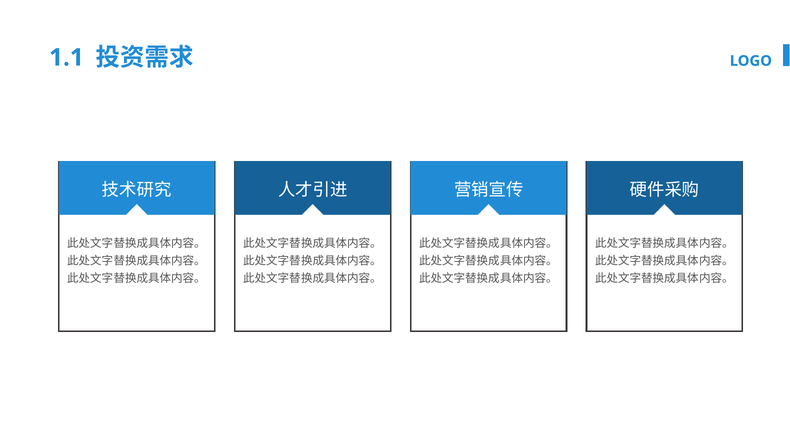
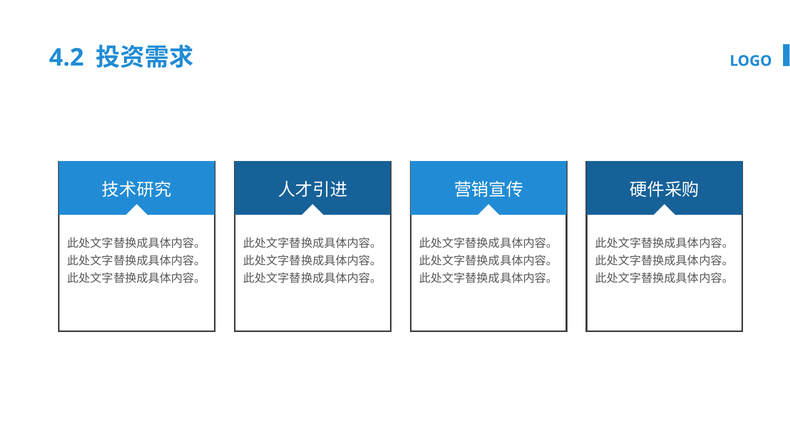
1.1: 1.1 -> 4.2 (66, 58)
